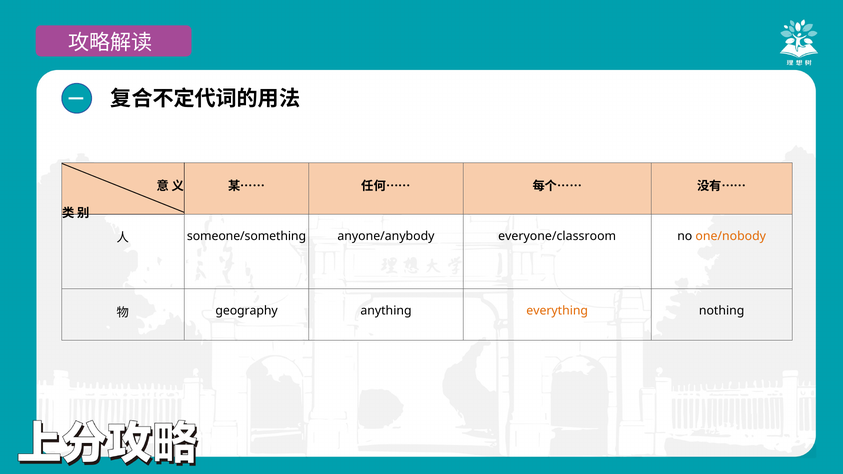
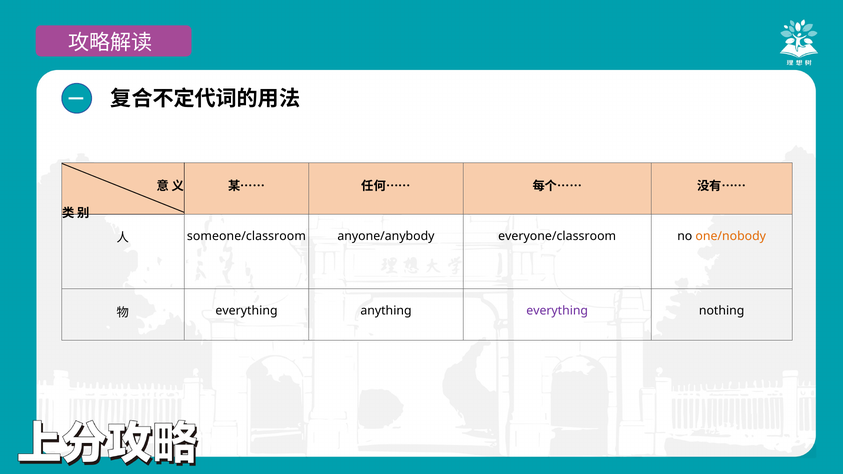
someone/something: someone/something -> someone/classroom (246, 236)
geography: geography -> everything (247, 311)
everything colour: orange -> purple (557, 311)
